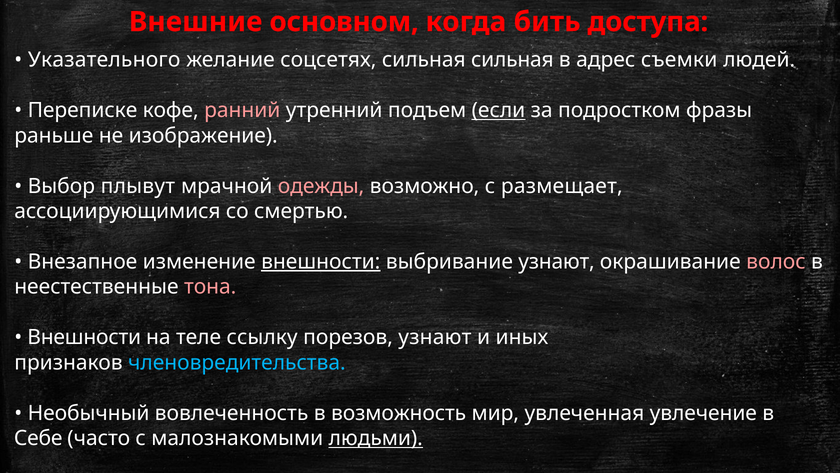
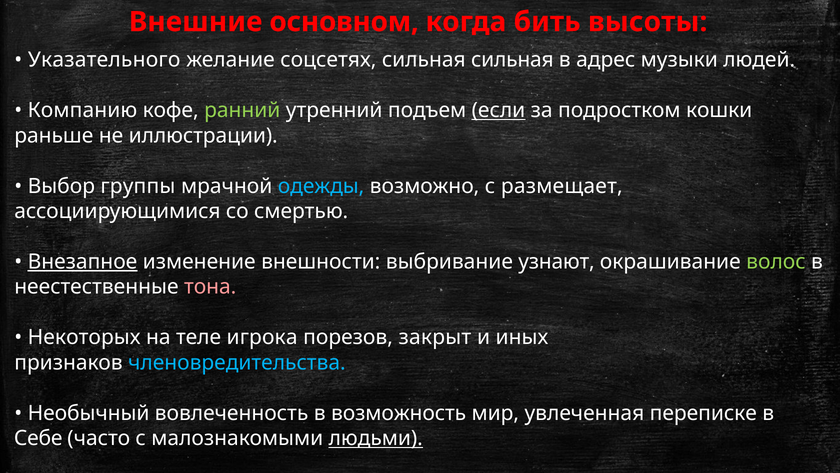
доступа: доступа -> высоты (648, 22)
съемки: съемки -> музыки (679, 60)
Переписке: Переписке -> Компанию (82, 110)
ранний colour: pink -> light green (242, 110)
фразы: фразы -> кошки (719, 110)
изображение: изображение -> иллюстрации (203, 136)
плывут: плывут -> группы (138, 186)
одежды colour: pink -> light blue (321, 186)
Внезапное underline: none -> present (82, 262)
внешности underline: present -> none (321, 262)
волос colour: pink -> light green (776, 262)
Внешности: Внешности -> Некоторых (84, 337)
ссылку: ссылку -> игрока (262, 337)
порезов узнают: узнают -> закрыт (435, 337)
увлечение: увлечение -> переписке (703, 413)
